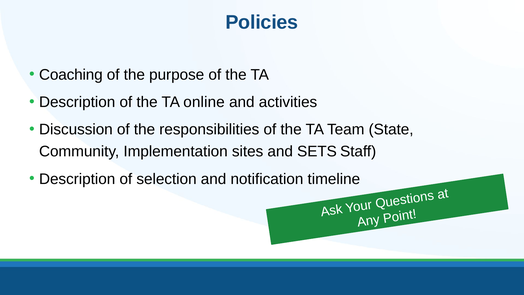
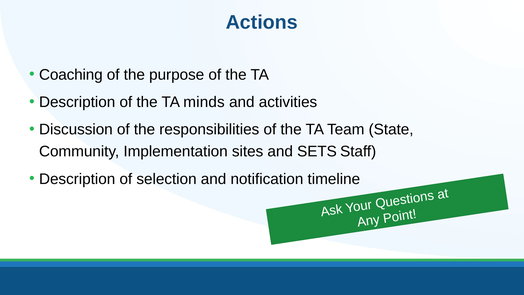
Policies: Policies -> Actions (262, 22)
online: online -> minds (204, 102)
